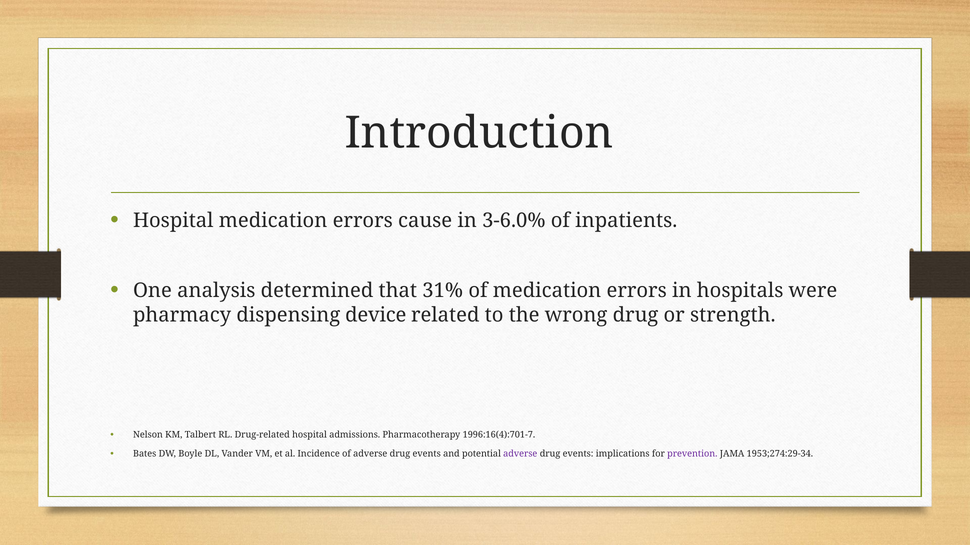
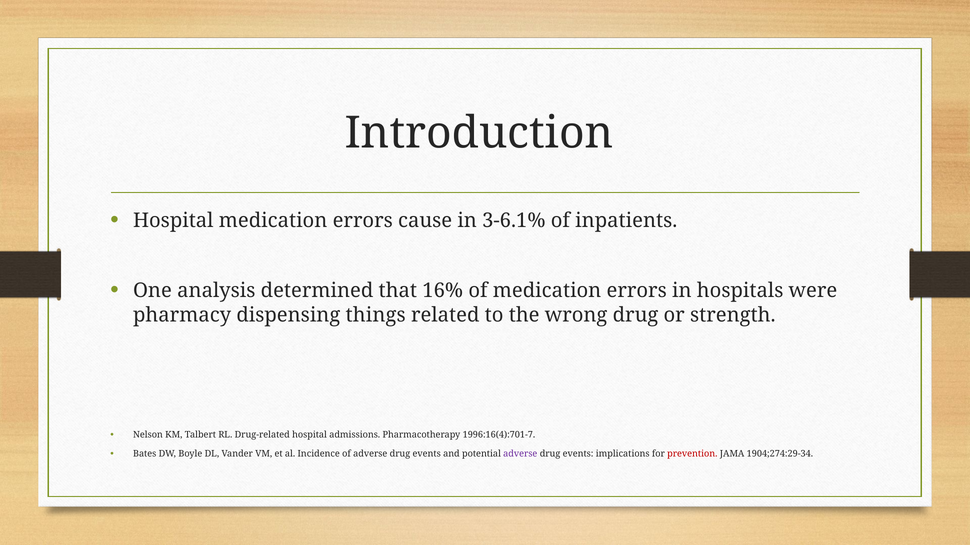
3-6.0%: 3-6.0% -> 3-6.1% (514, 221)
31%: 31% -> 16% (443, 291)
device: device -> things (376, 315)
prevention colour: purple -> red (692, 454)
1953;274:29-34: 1953;274:29-34 -> 1904;274:29-34 (780, 454)
